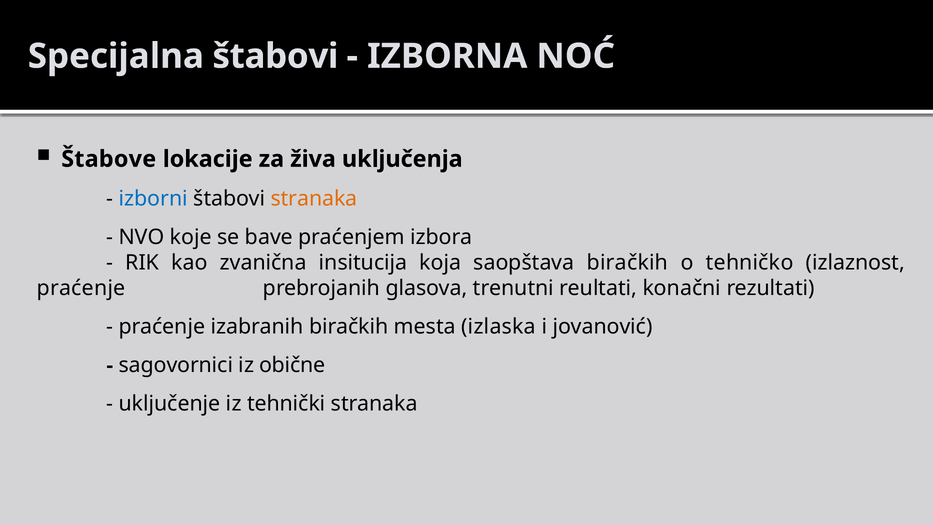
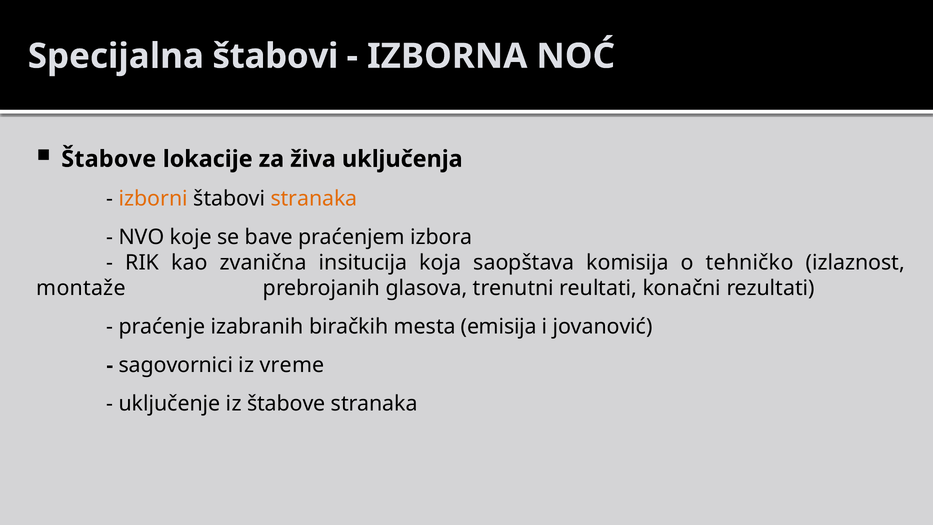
izborni colour: blue -> orange (153, 199)
saopštava biračkih: biračkih -> komisija (628, 263)
praćenje: praćenje -> montaže (81, 288)
izlaska: izlaska -> emisija (499, 327)
obične: obične -> vreme (292, 365)
iz tehnički: tehnički -> štabove (286, 404)
